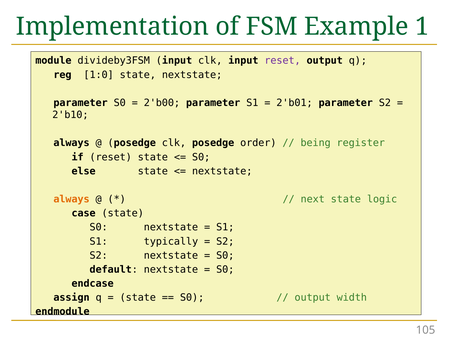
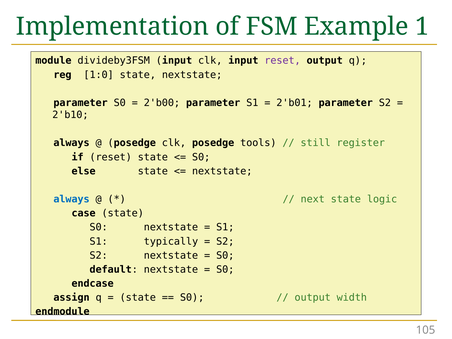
order: order -> tools (258, 143)
being: being -> still (316, 143)
always colour: orange -> blue (72, 199)
